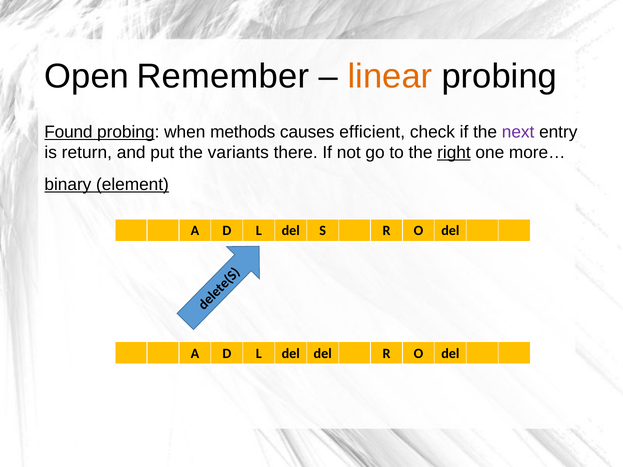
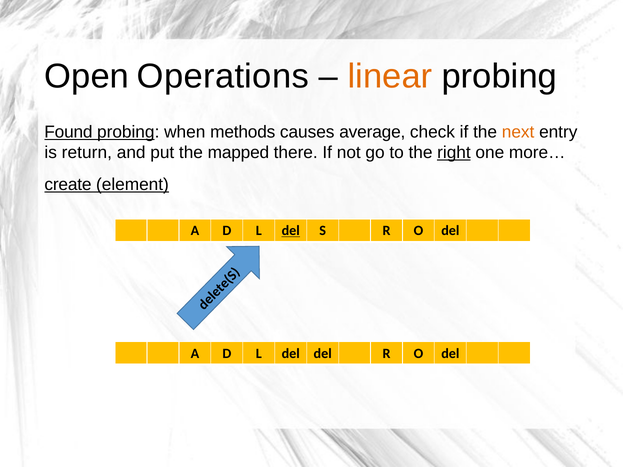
Remember: Remember -> Operations (223, 76)
efficient: efficient -> average (372, 132)
next colour: purple -> orange (518, 132)
variants: variants -> mapped (238, 153)
binary: binary -> create (68, 185)
del underline: none -> present (291, 231)
